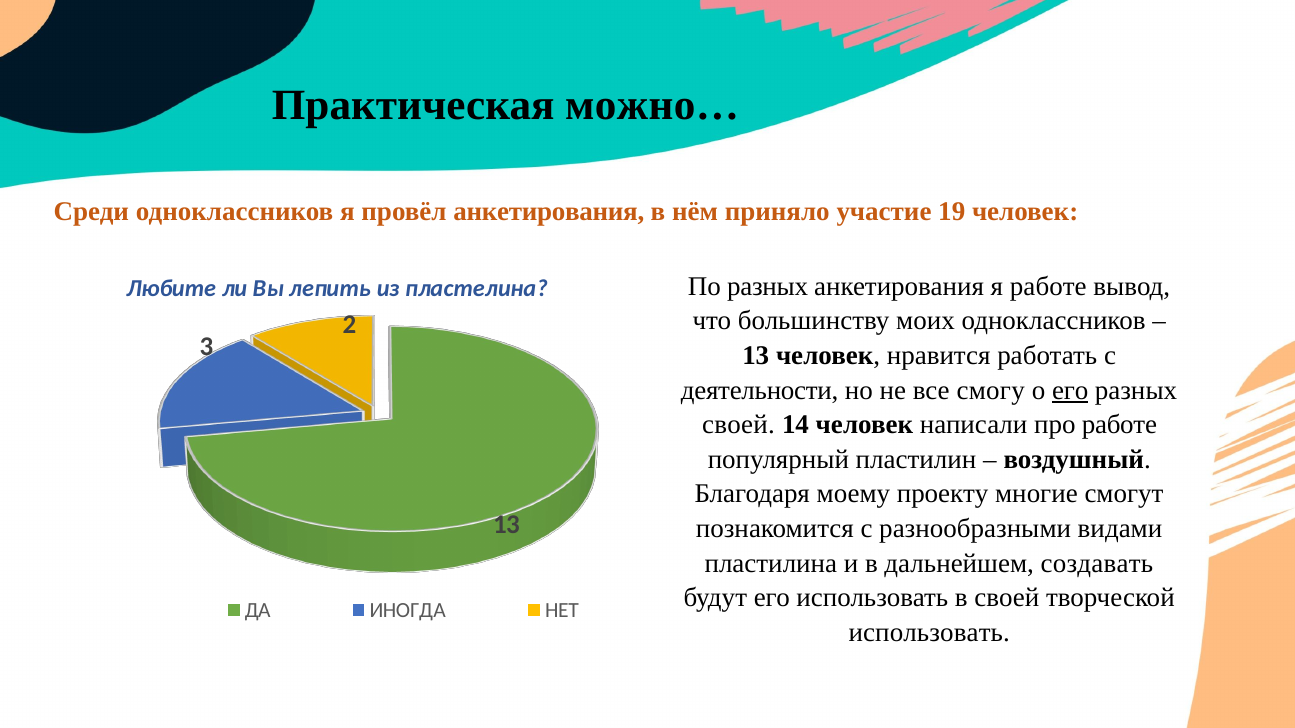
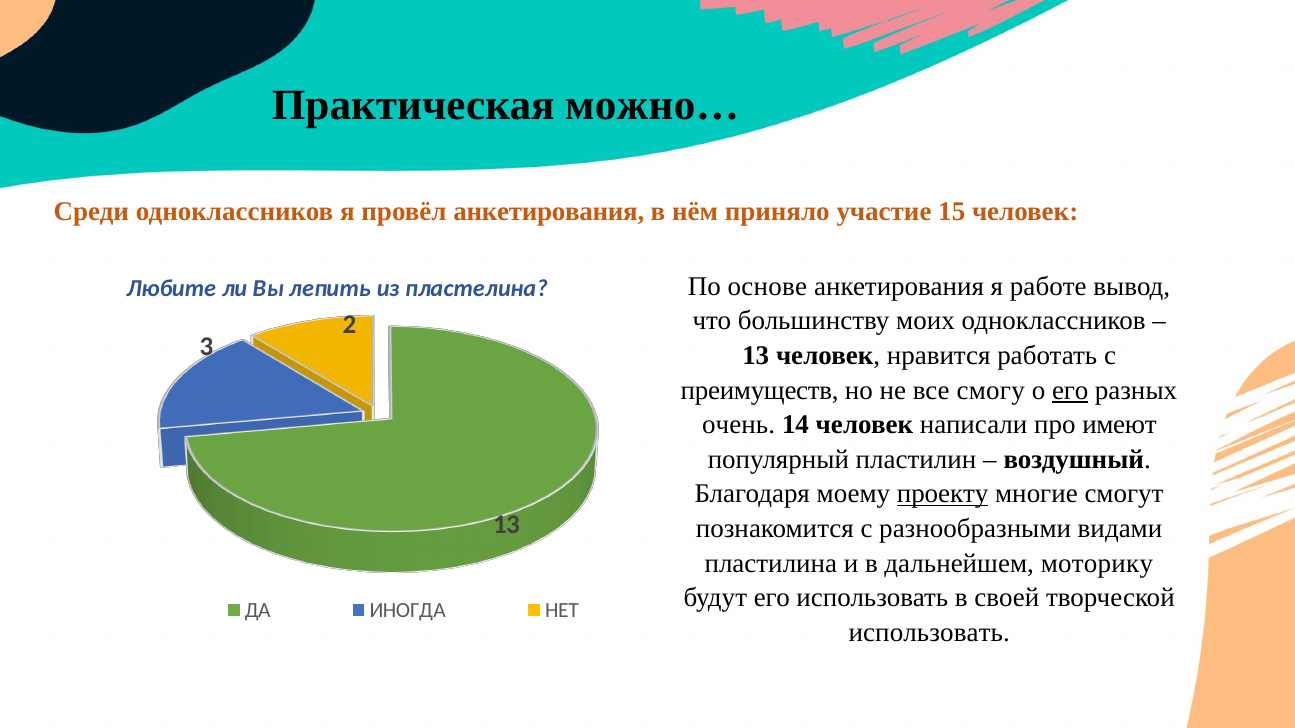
19: 19 -> 15 (952, 211)
По разных: разных -> основе (767, 286)
деятельности: деятельности -> преимуществ (760, 390)
своей: своей -> очень (739, 425)
про работе: работе -> имеют (1119, 425)
проекту underline: none -> present (943, 494)
создавать: создавать -> моторику (1097, 564)
